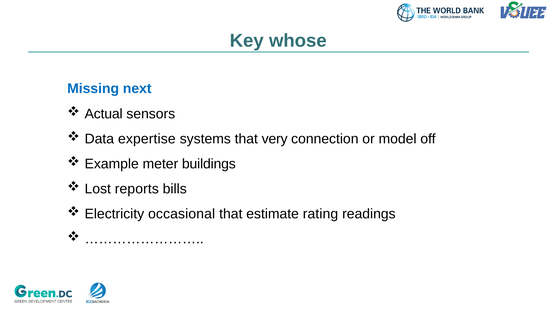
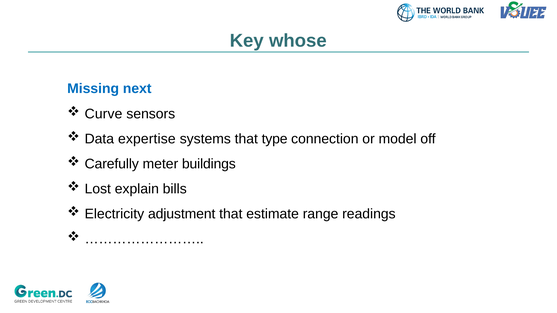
Actual: Actual -> Curve (104, 114)
very: very -> type (275, 139)
Example: Example -> Carefully (112, 164)
reports: reports -> explain (137, 189)
occasional: occasional -> adjustment (182, 214)
rating: rating -> range (321, 214)
